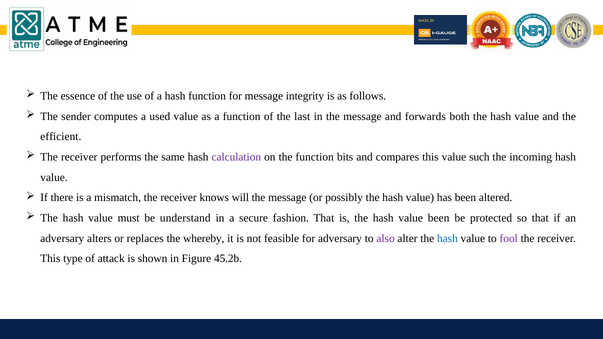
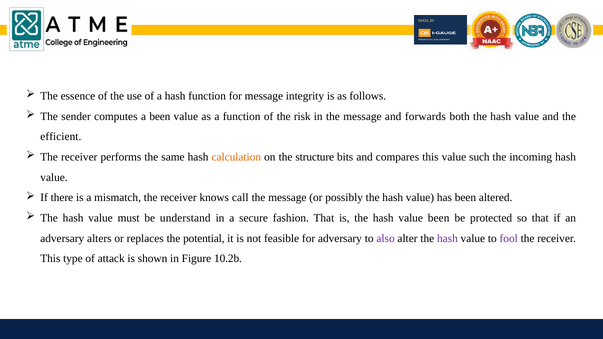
a used: used -> been (160, 116)
last: last -> risk (302, 116)
calculation colour: purple -> orange (236, 157)
the function: function -> structure (315, 157)
will: will -> call (240, 198)
whereby: whereby -> potential (204, 238)
hash colour: blue -> purple (447, 238)
45.2b: 45.2b -> 10.2b (228, 259)
